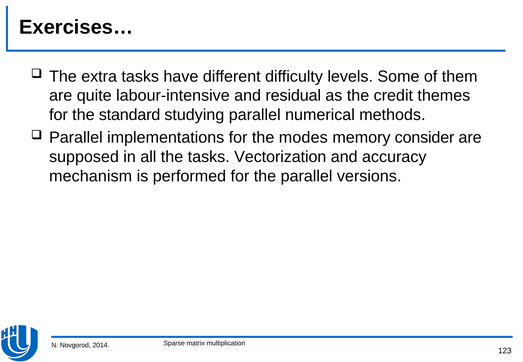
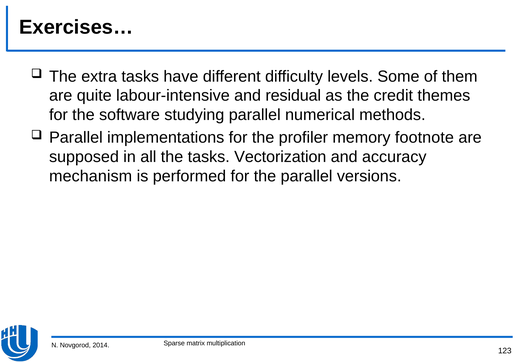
standard: standard -> software (130, 115)
modes: modes -> profiler (303, 138)
consider: consider -> footnote (424, 138)
